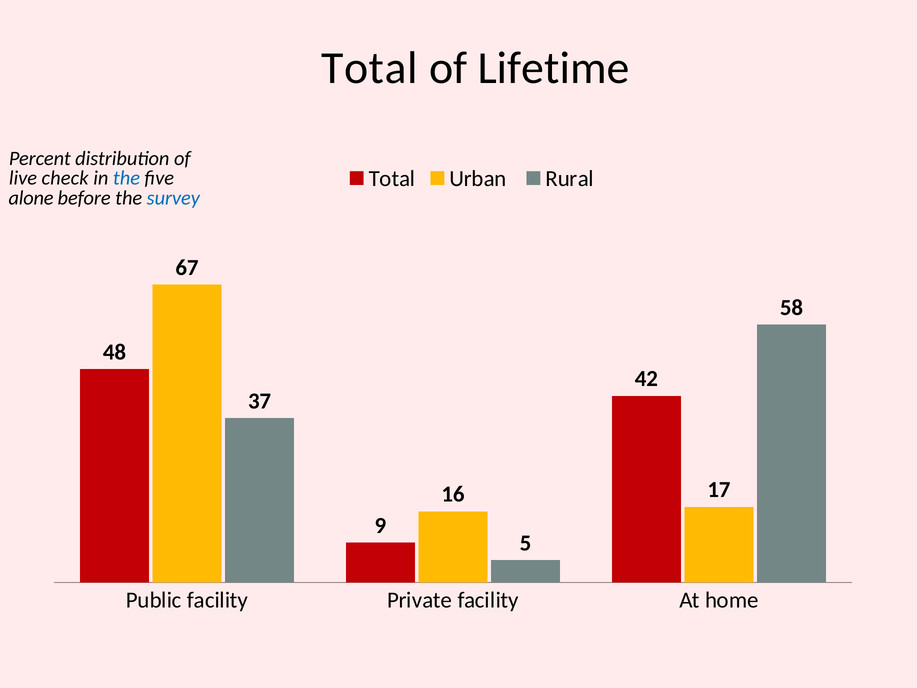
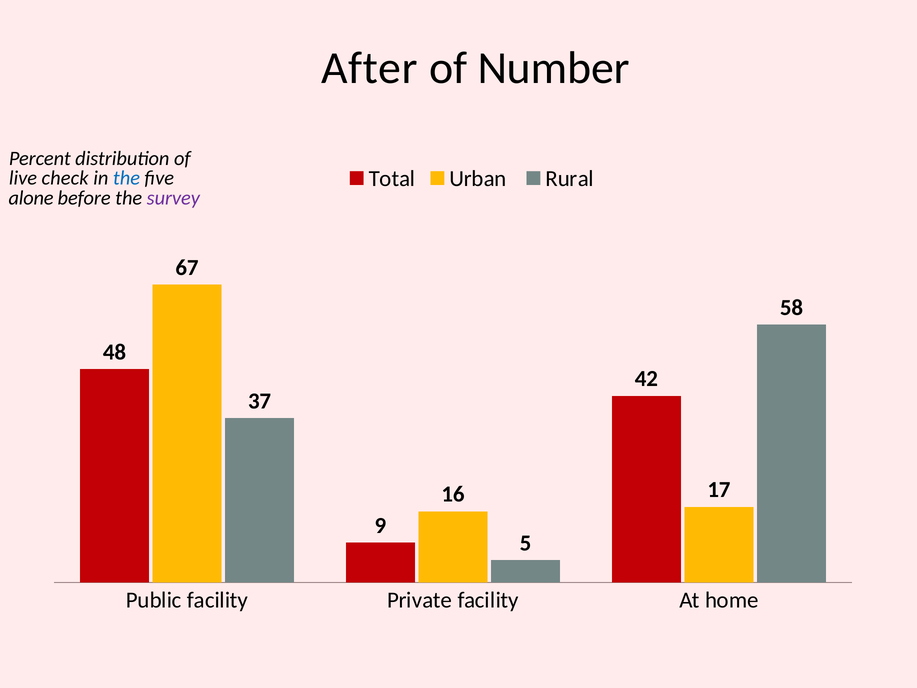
Total: Total -> After (369, 68)
Lifetime: Lifetime -> Number (554, 68)
survey colour: blue -> purple (173, 198)
